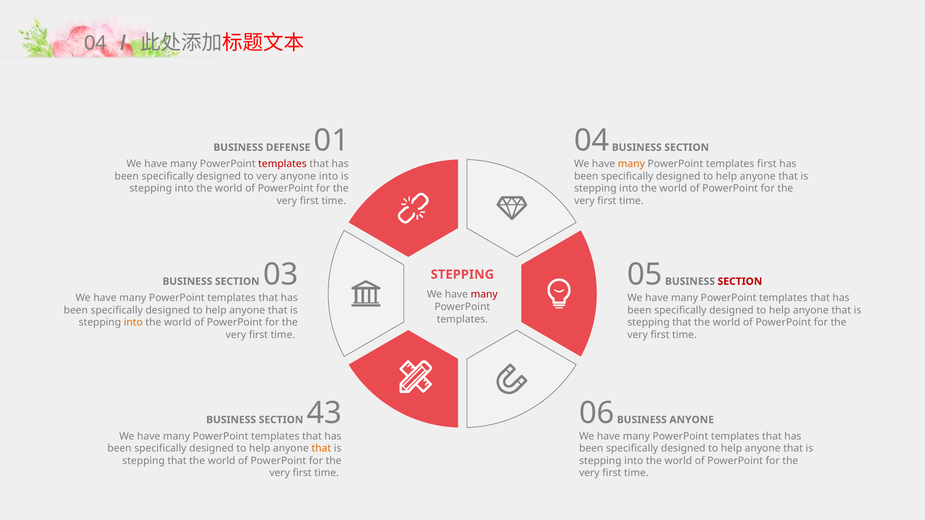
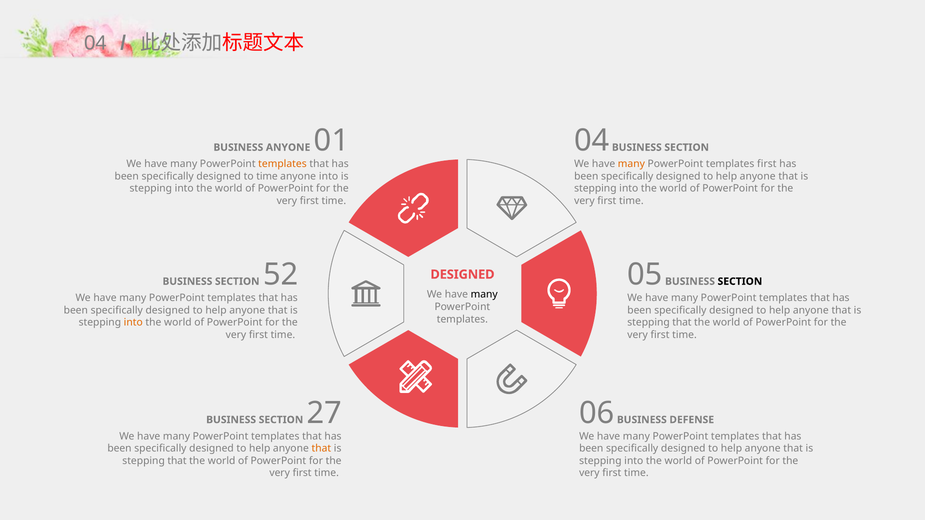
BUSINESS DEFENSE: DEFENSE -> ANYONE (288, 148)
templates colour: red -> orange (282, 164)
to very: very -> time (267, 176)
SECTION colour: red -> black (740, 282)
STEPPING: STEPPING -> DESIGNED (462, 275)
03: 03 -> 52 (281, 275)
many colour: red -> black (484, 295)
BUSINESS ANYONE: ANYONE -> DEFENSE (692, 420)
43: 43 -> 27 (324, 413)
